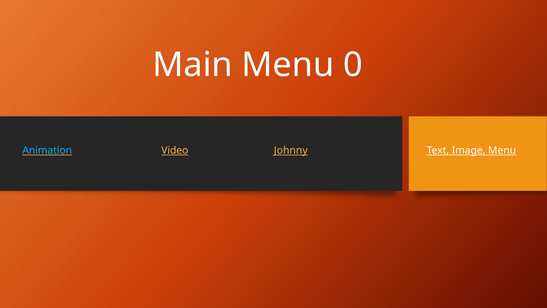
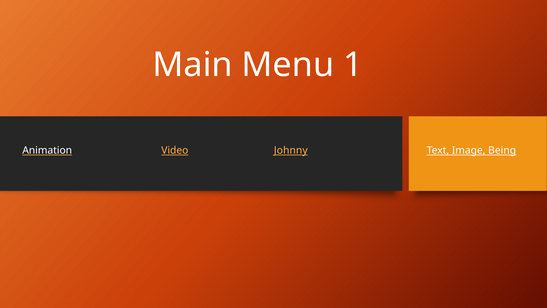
0: 0 -> 1 (353, 65)
Animation colour: light blue -> white (47, 150)
Image Menu: Menu -> Being (502, 150)
